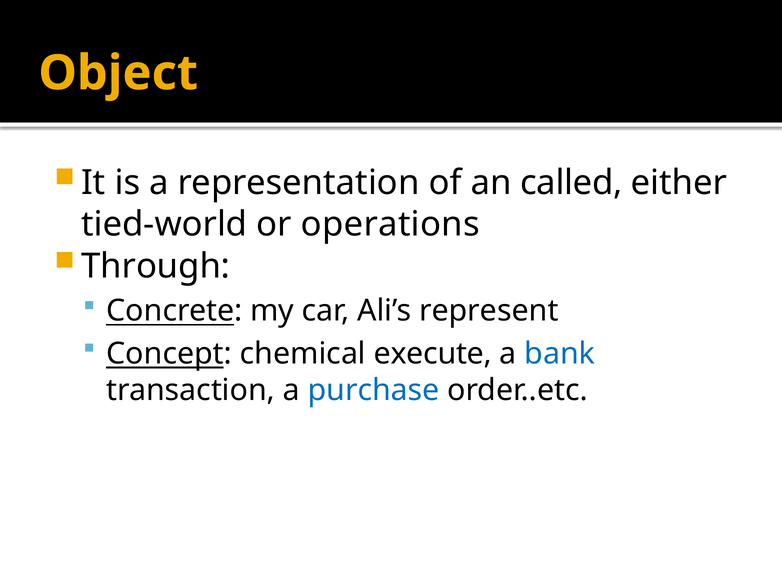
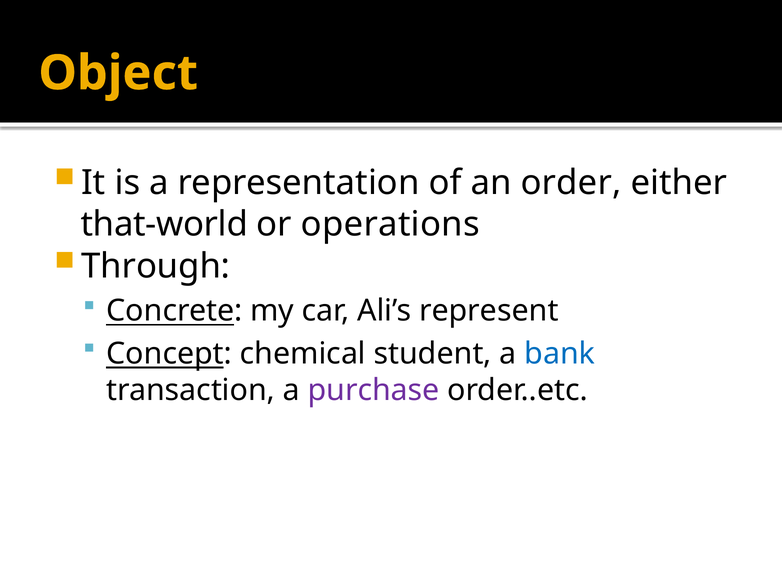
called: called -> order (571, 183)
tied-world: tied-world -> that-world (164, 225)
execute: execute -> student (433, 354)
purchase colour: blue -> purple (374, 390)
